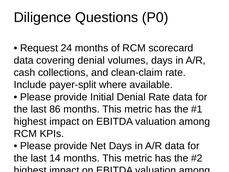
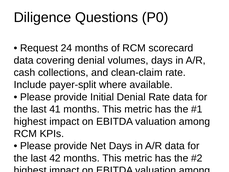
86: 86 -> 41 (55, 109)
14: 14 -> 42 (55, 158)
